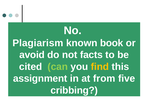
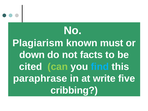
book: book -> must (112, 43)
avoid: avoid -> down (32, 55)
find colour: yellow -> light blue (100, 67)
assignment: assignment -> paraphrase (40, 79)
from: from -> write (104, 79)
